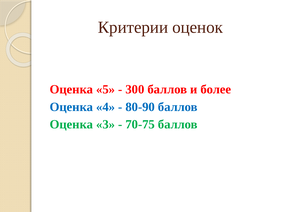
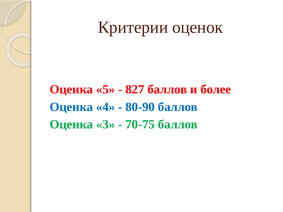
300: 300 -> 827 (135, 90)
